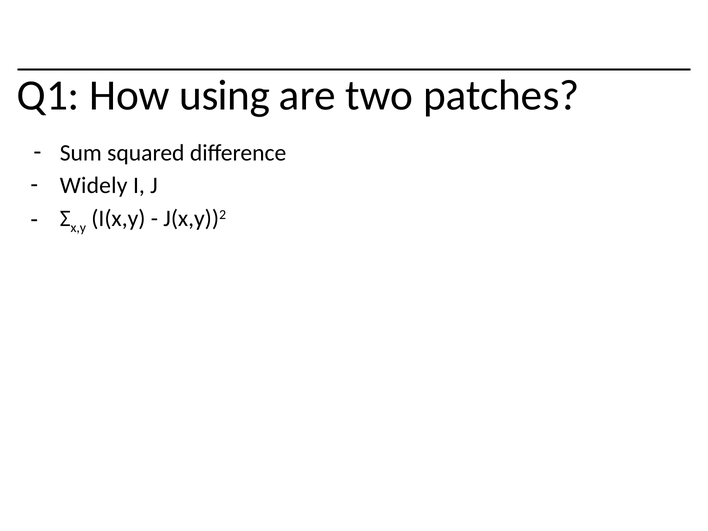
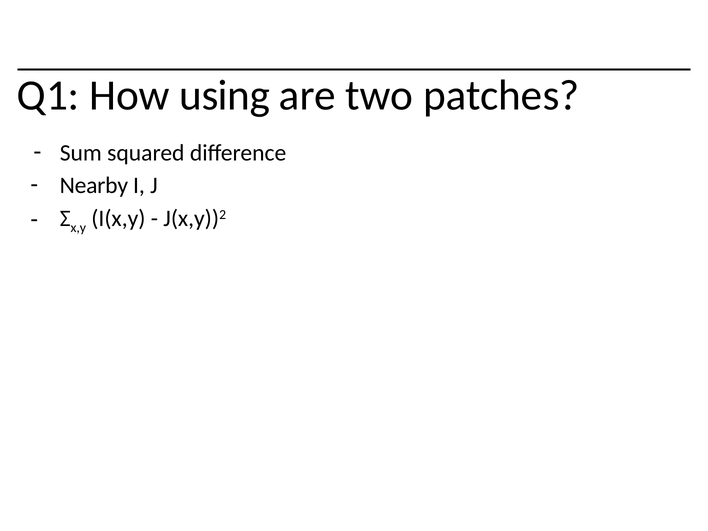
Widely: Widely -> Nearby (94, 185)
